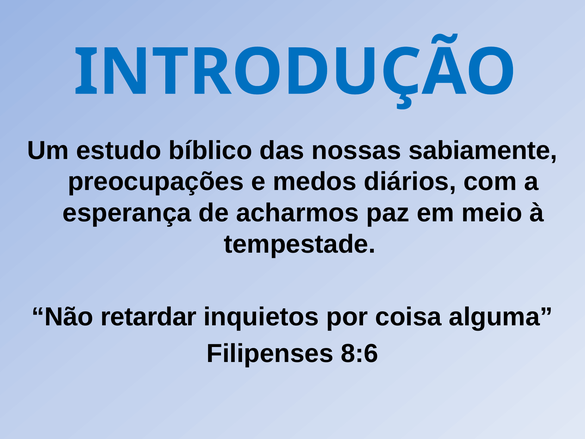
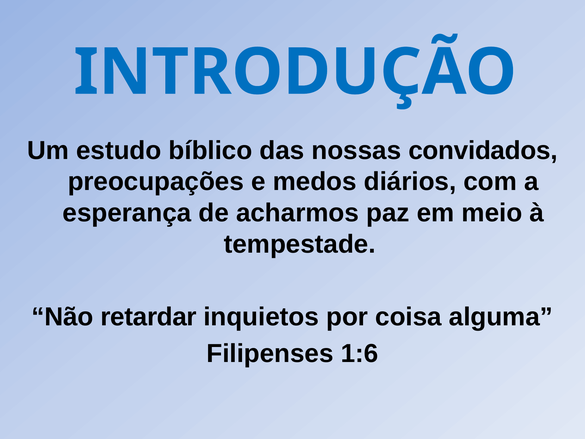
sabiamente: sabiamente -> convidados (483, 150)
8:6: 8:6 -> 1:6 (360, 353)
